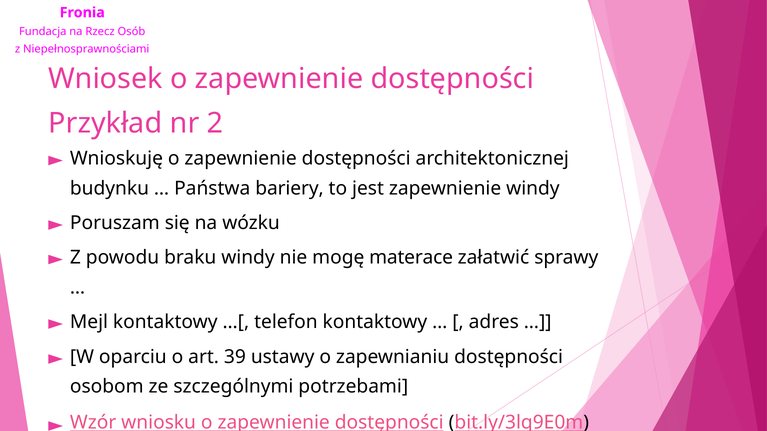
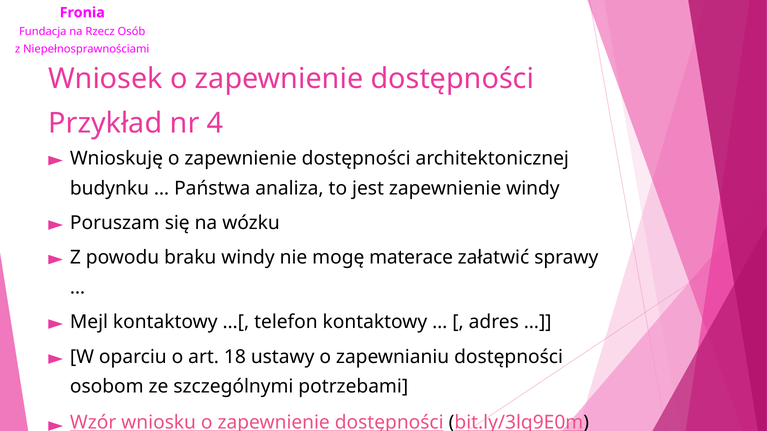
2: 2 -> 4 (215, 124)
bariery: bariery -> analiza (289, 188)
39: 39 -> 18 (235, 357)
